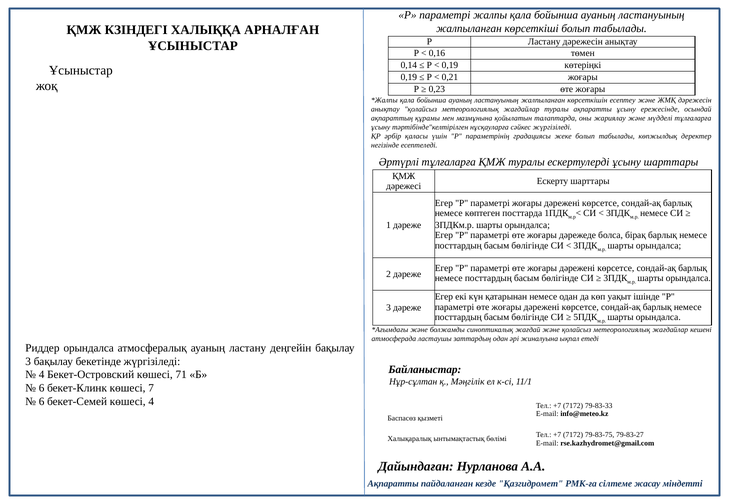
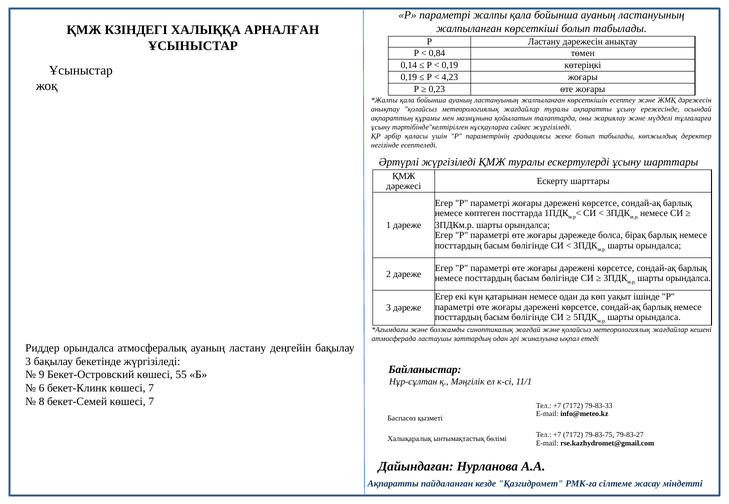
0,16: 0,16 -> 0,84 (437, 53)
0,21: 0,21 -> 4,23 (450, 77)
Әртүрлі тұлғаларға: тұлғаларға -> жүргізіледі (449, 162)
4: 4 -> 9 (42, 375)
71: 71 -> 55 (181, 375)
6: 6 -> 8 (42, 402)
бекет-Семей көшесі 4: 4 -> 7 (151, 402)
